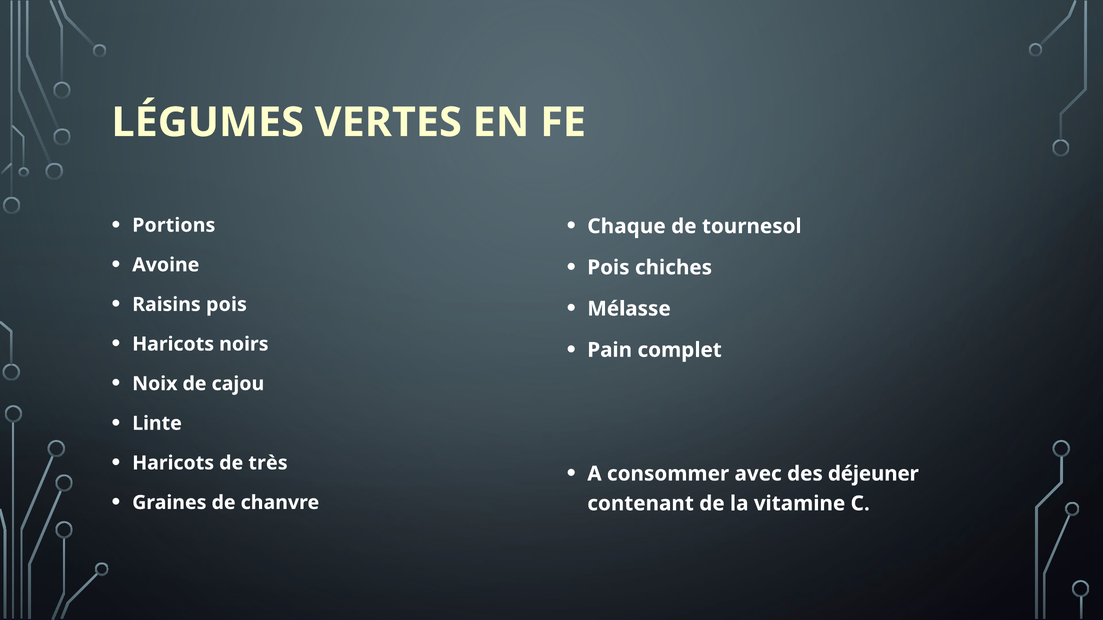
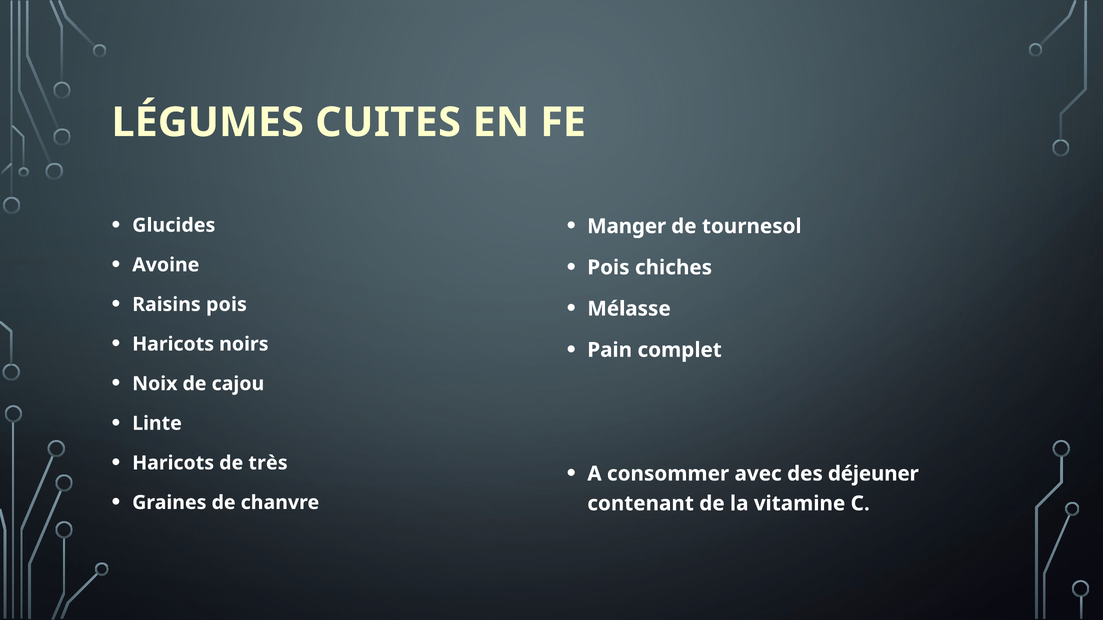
VERTES: VERTES -> CUITES (388, 123)
Portions: Portions -> Glucides (174, 225)
Chaque: Chaque -> Manger (627, 226)
